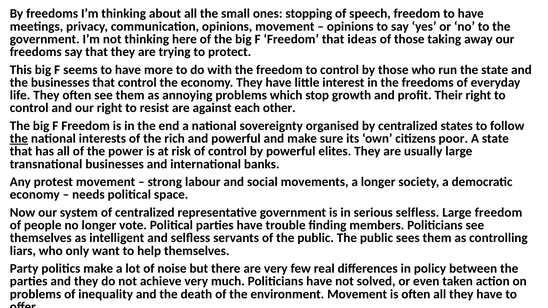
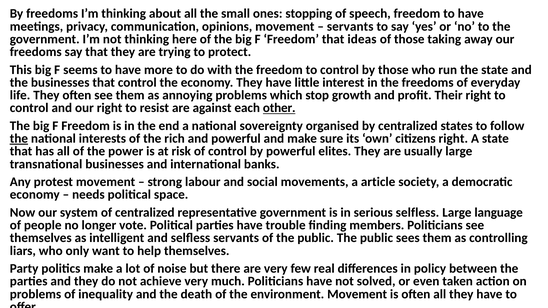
opinions: opinions -> servants (350, 26)
other underline: none -> present (279, 108)
citizens poor: poor -> right (453, 139)
a longer: longer -> article (378, 182)
Large freedom: freedom -> language (499, 213)
